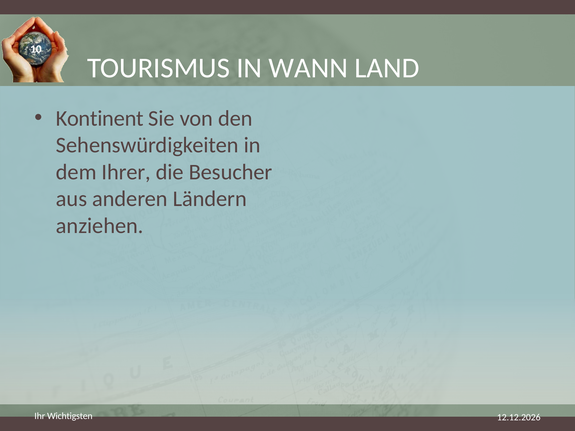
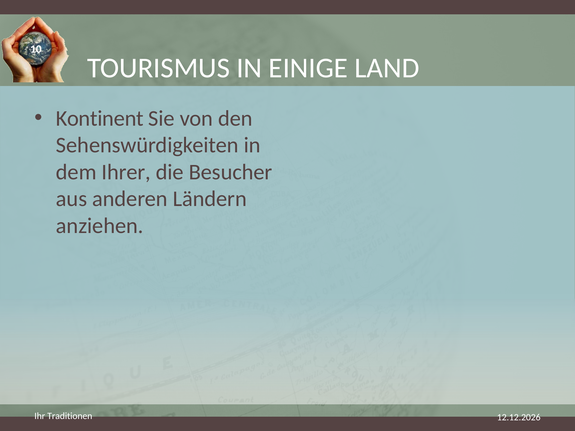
WANN: WANN -> EINIGE (308, 68)
Wichtigsten: Wichtigsten -> Traditionen (70, 416)
